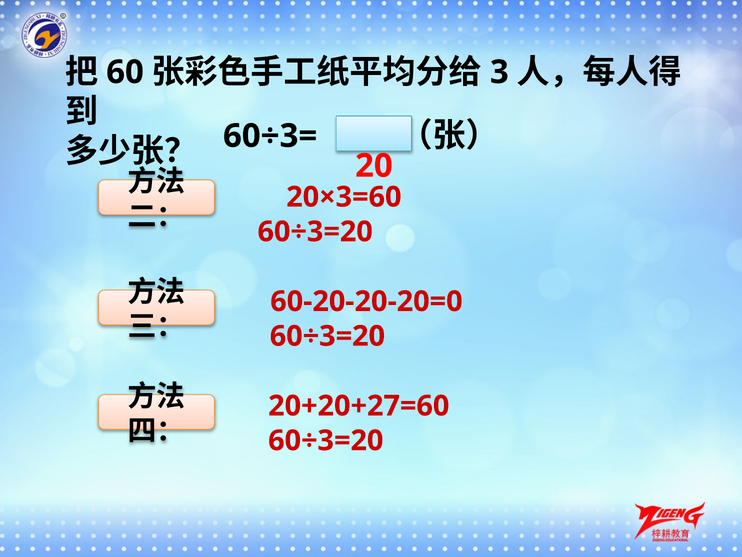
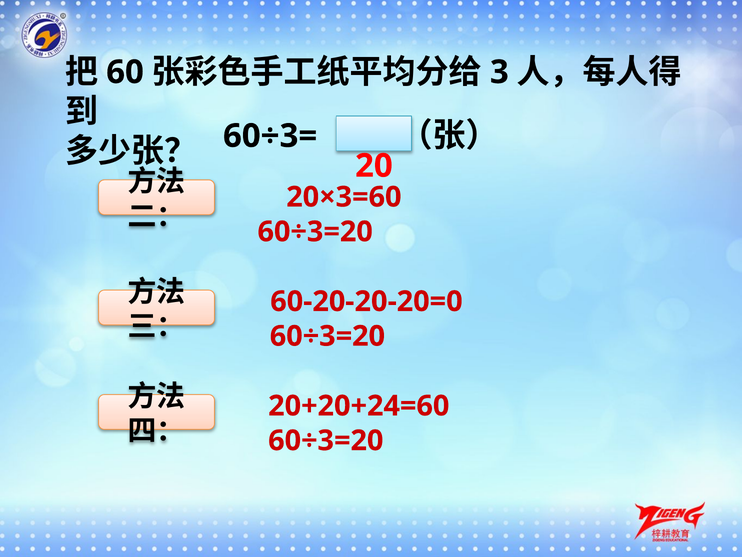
20+20+27=60: 20+20+27=60 -> 20+20+24=60 (359, 406)
